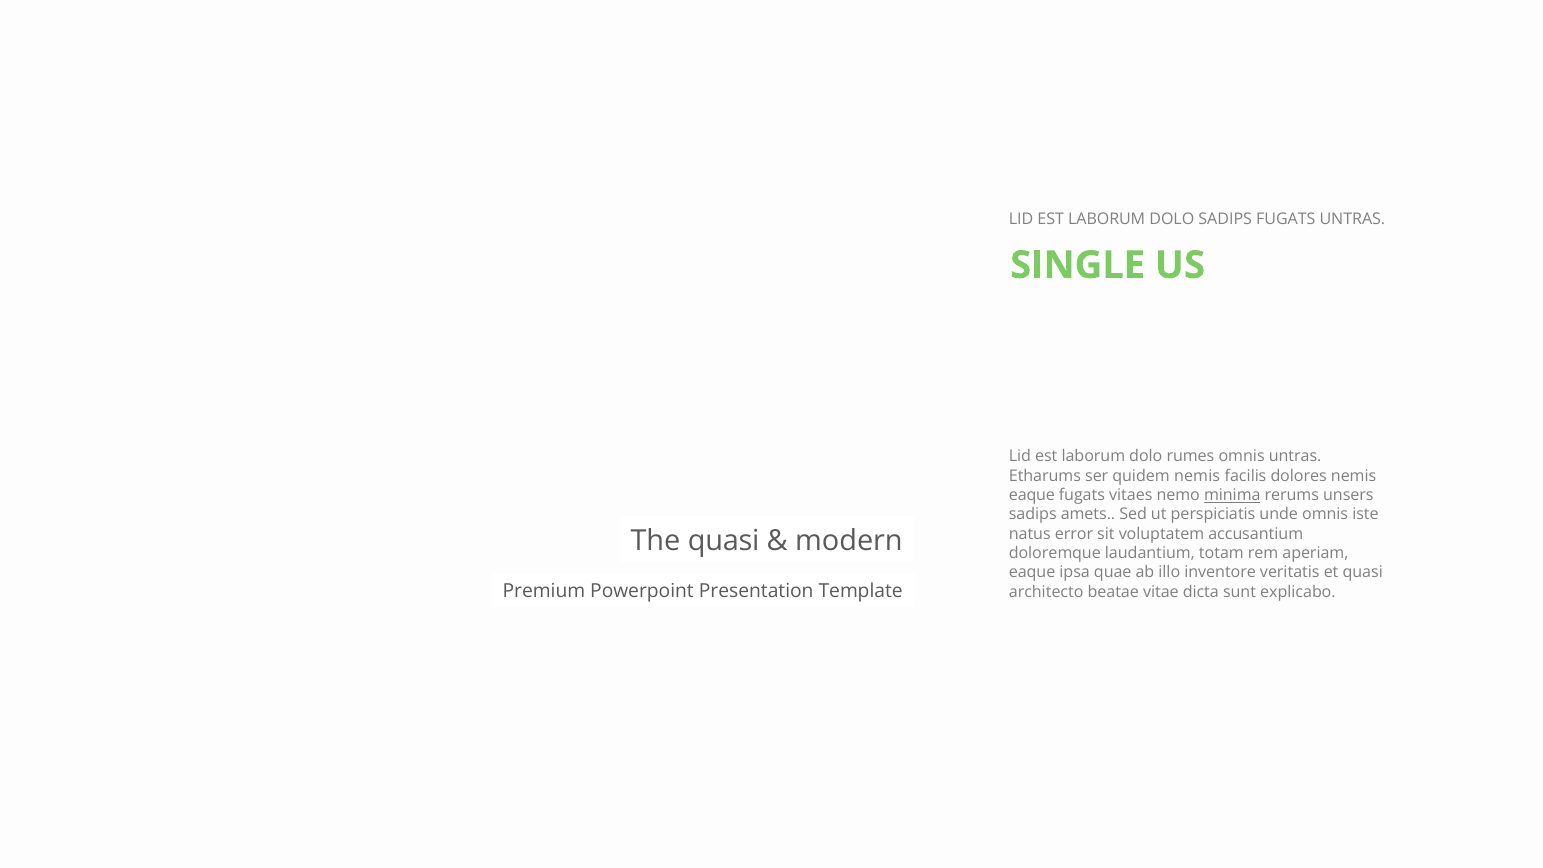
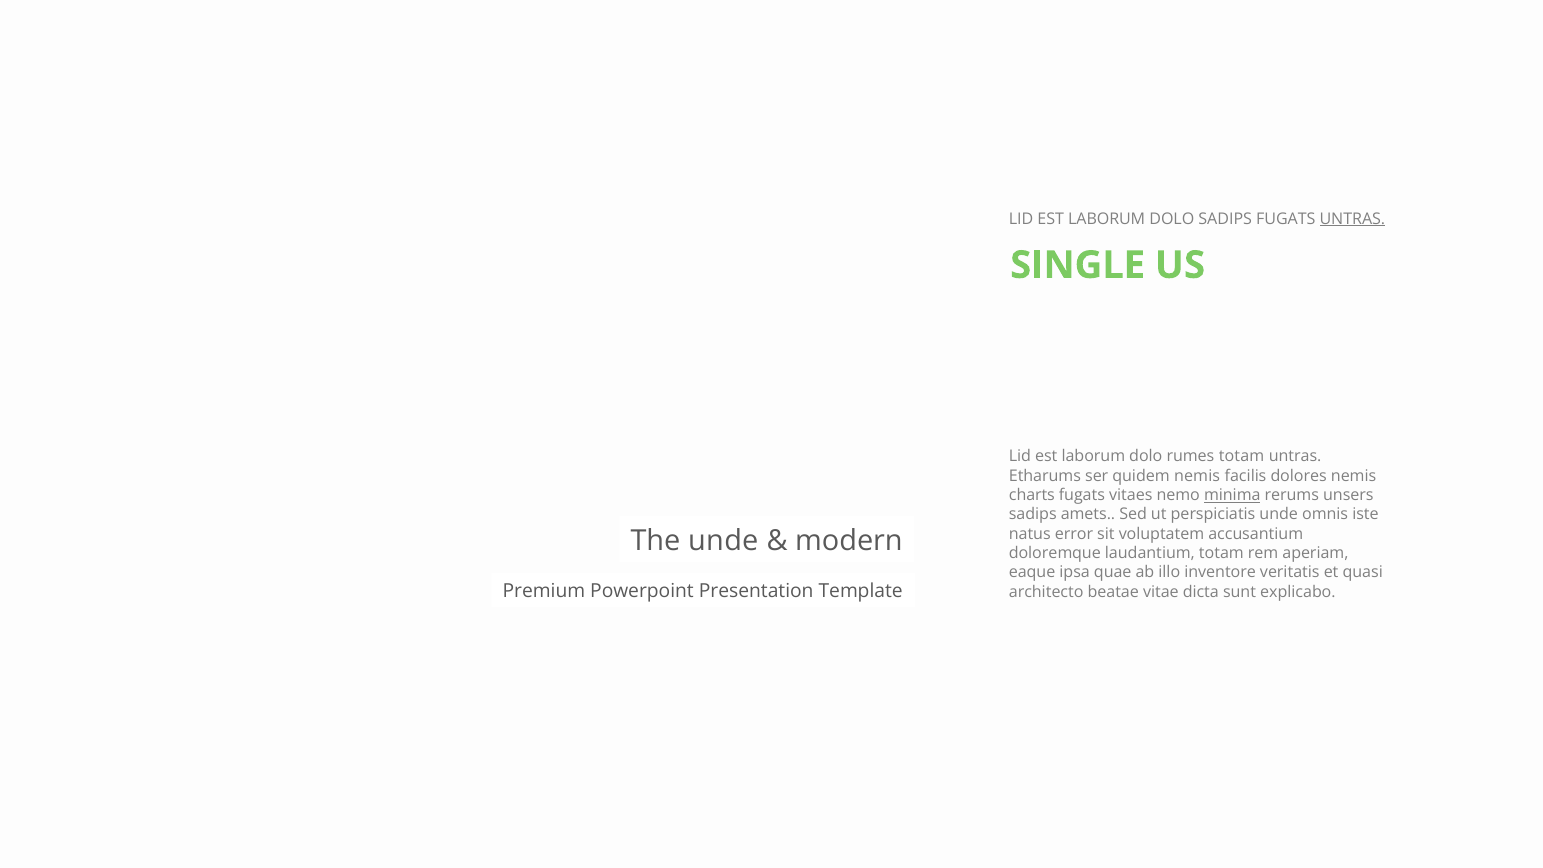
UNTRAS underline: none -> present (1352, 219)
rumes omnis: omnis -> totam (1242, 457)
eaque: eaque -> charts (1032, 495)
The quasi: quasi -> unde (723, 541)
